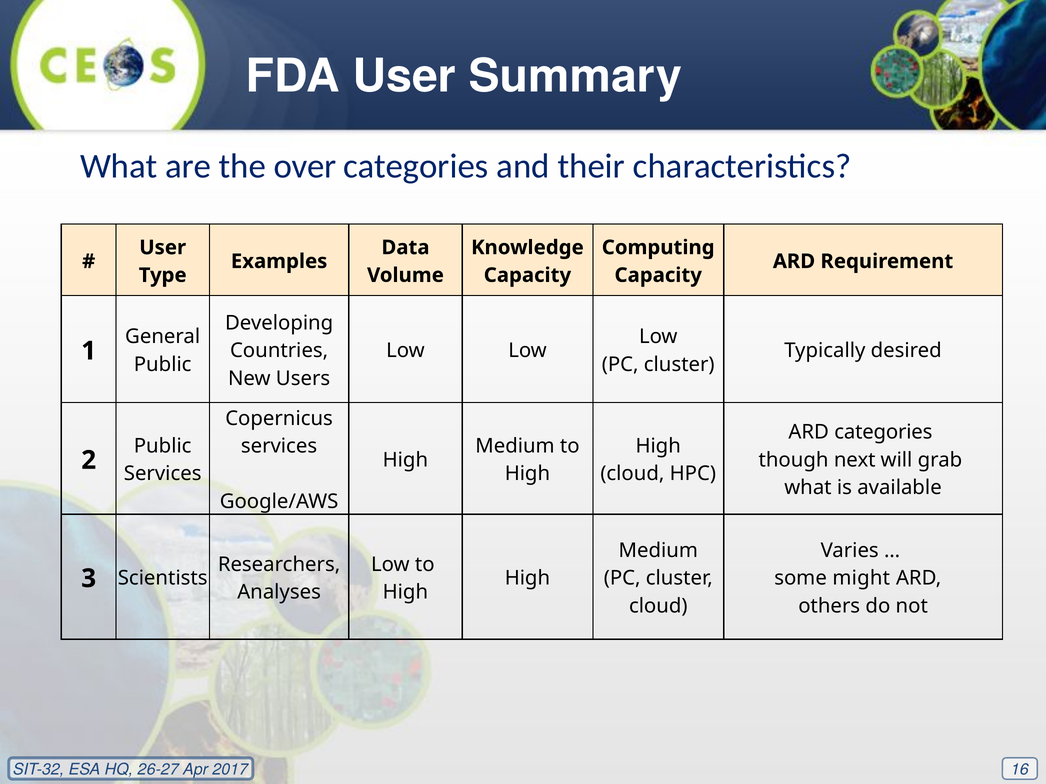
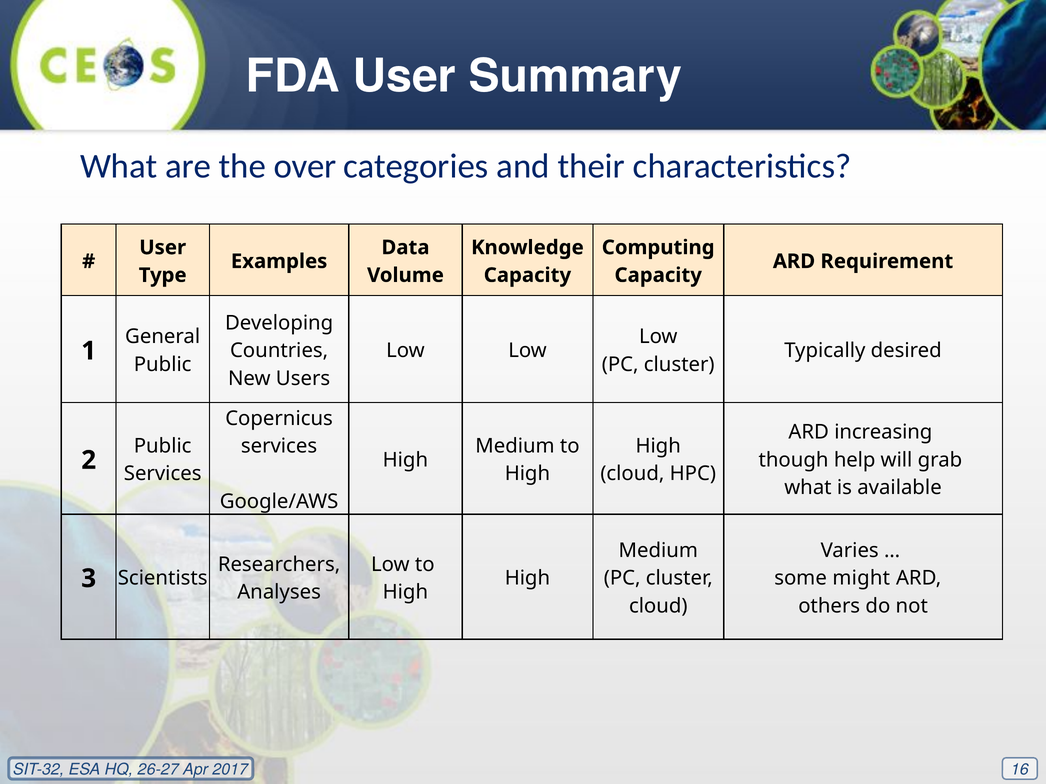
ARD categories: categories -> increasing (883, 433)
next: next -> help (855, 460)
